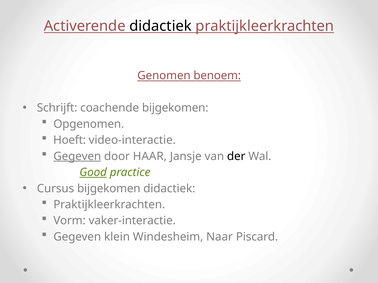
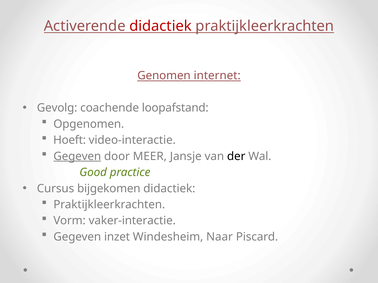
didactiek colour: black -> red (160, 26)
benoem: benoem -> internet (217, 76)
Schrijft: Schrijft -> Gevolg (57, 108)
coachende bijgekomen: bijgekomen -> loopafstand (175, 108)
HAAR: HAAR -> MEER (150, 156)
Good underline: present -> none (93, 173)
klein: klein -> inzet (117, 237)
